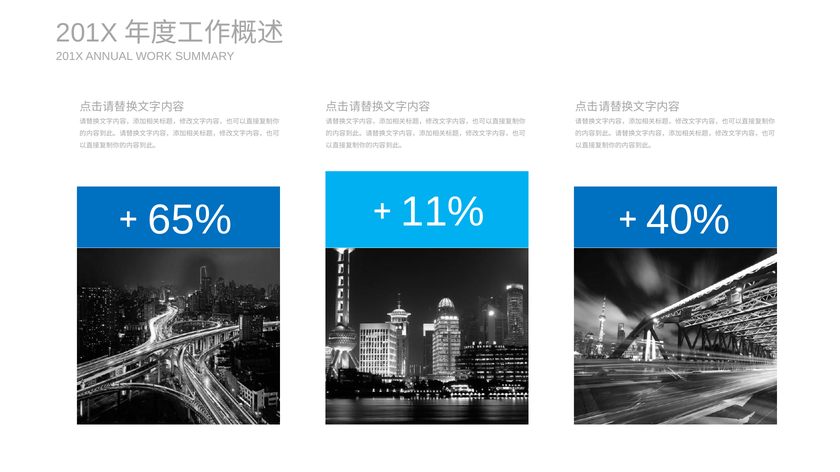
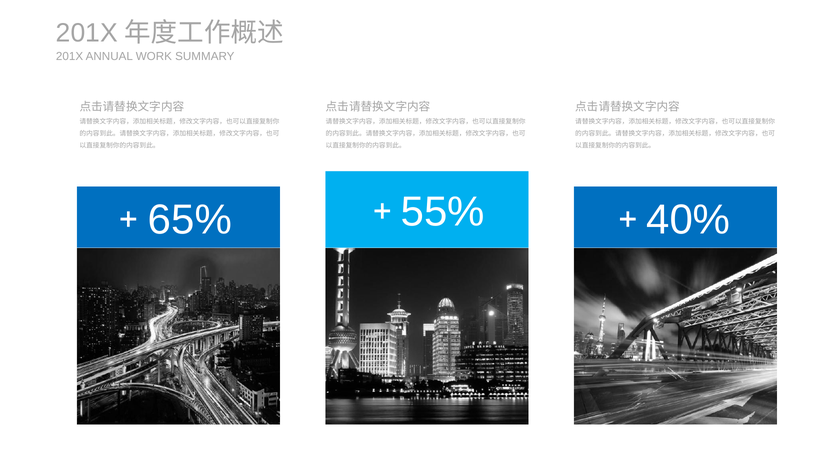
11%: 11% -> 55% (443, 212)
